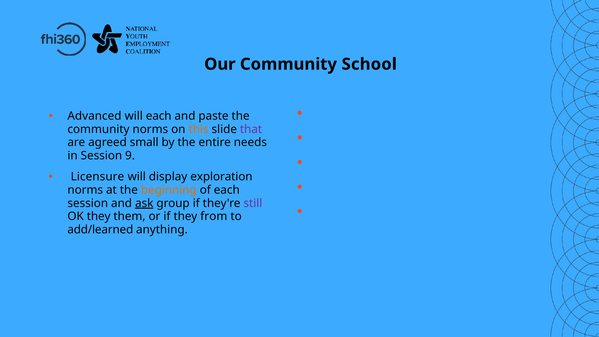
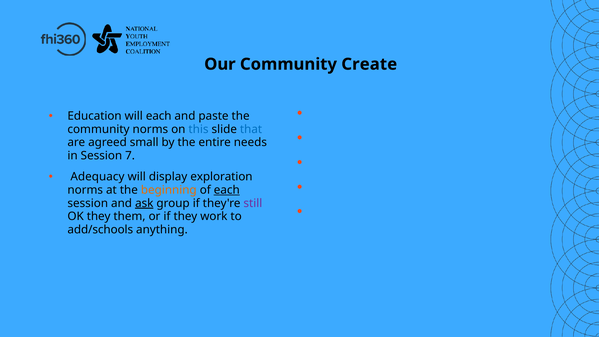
School: School -> Create (369, 64)
Advanced: Advanced -> Education (95, 116)
this colour: orange -> blue (199, 129)
that colour: purple -> blue (251, 129)
9: 9 -> 7 (130, 156)
Licensure: Licensure -> Adequacy (97, 177)
each underline: none -> present (227, 190)
from: from -> work (214, 216)
add/learned: add/learned -> add/schools (100, 230)
